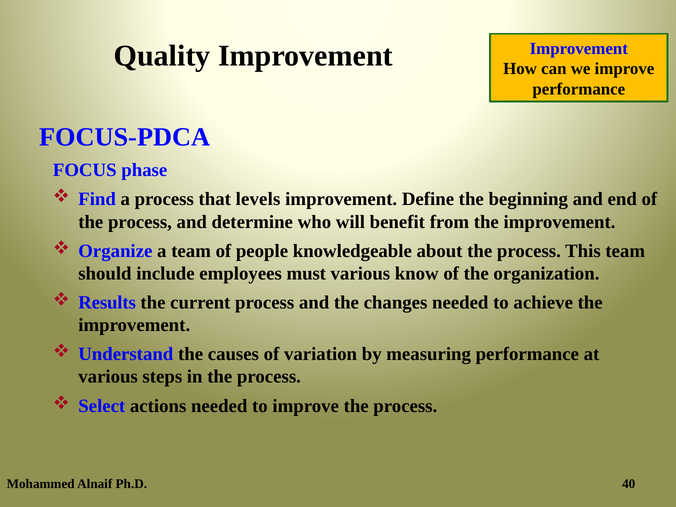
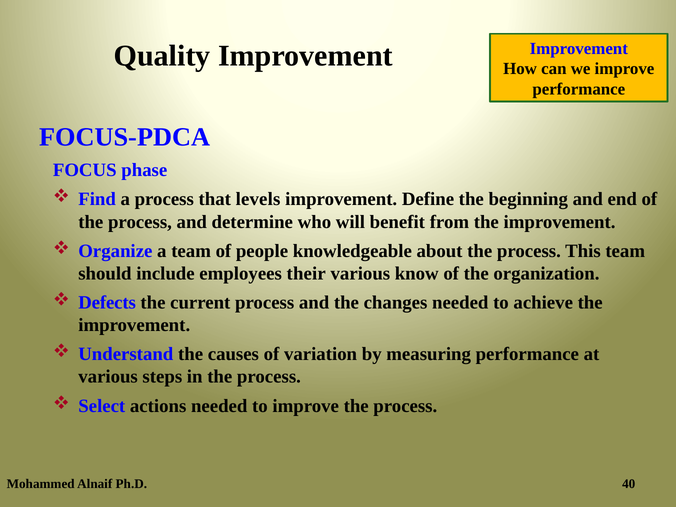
must: must -> their (306, 273)
Results: Results -> Defects (107, 303)
